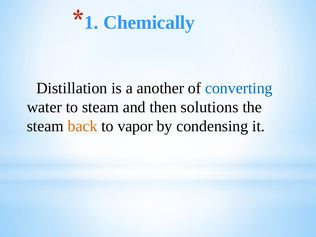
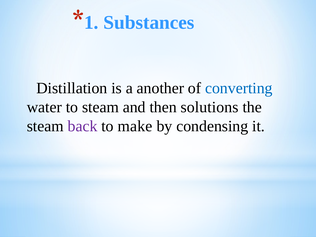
Chemically: Chemically -> Substances (149, 22)
back colour: orange -> purple (83, 126)
vapor: vapor -> make (135, 126)
